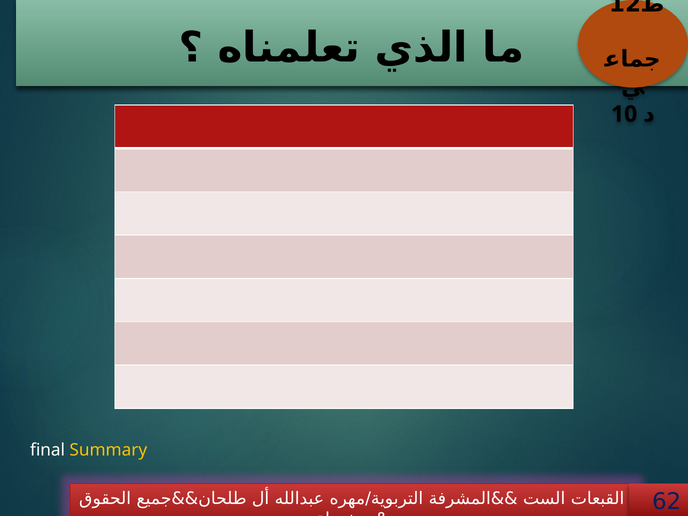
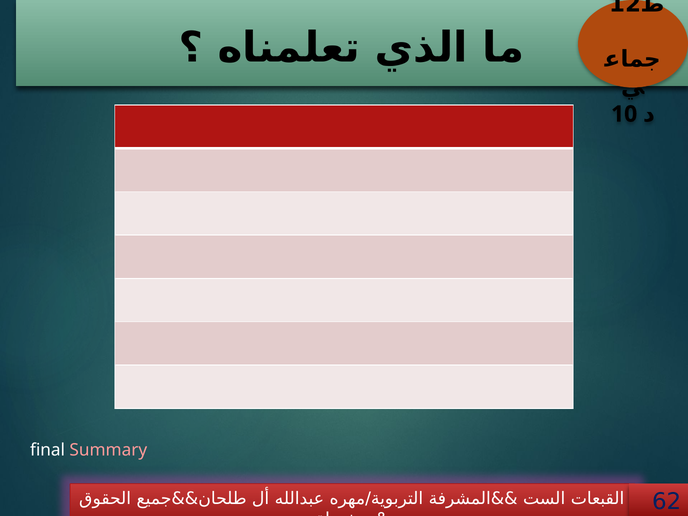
Summary colour: yellow -> pink (108, 450)
